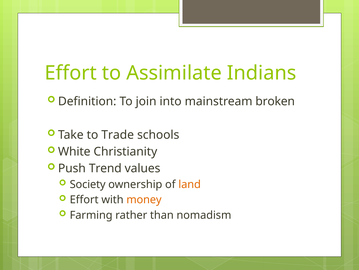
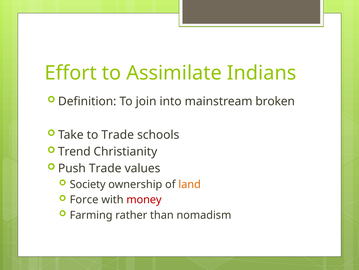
White: White -> Trend (74, 151)
Push Trend: Trend -> Trade (105, 168)
Effort: Effort -> Force (84, 199)
money colour: orange -> red (144, 199)
